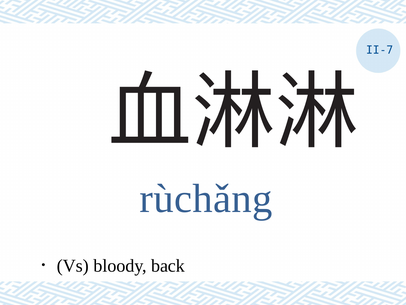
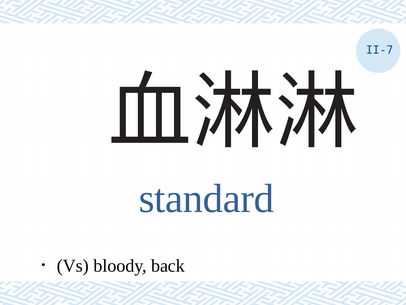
rùchǎng: rùchǎng -> standard (206, 198)
